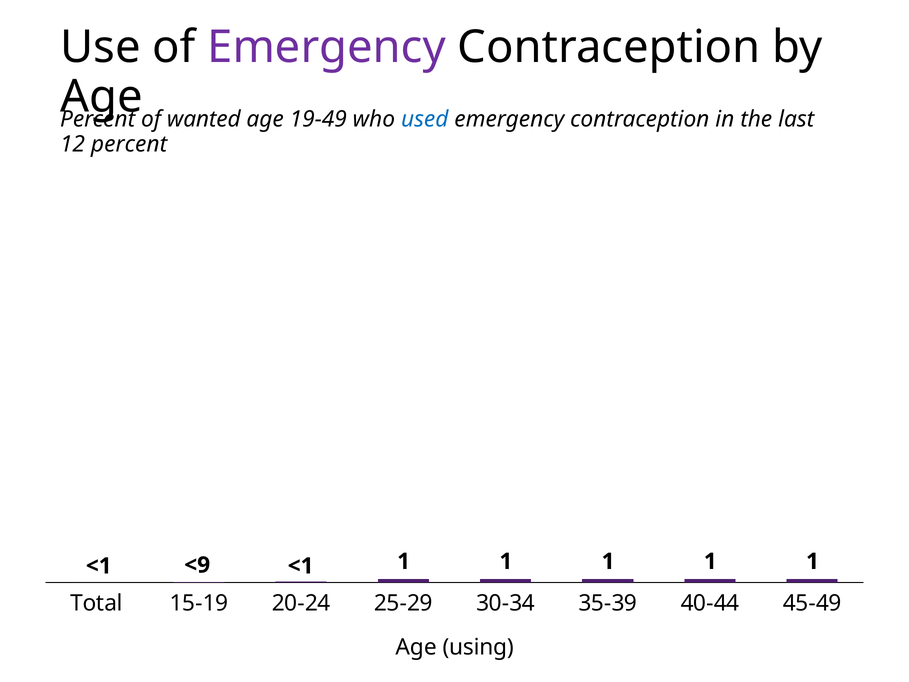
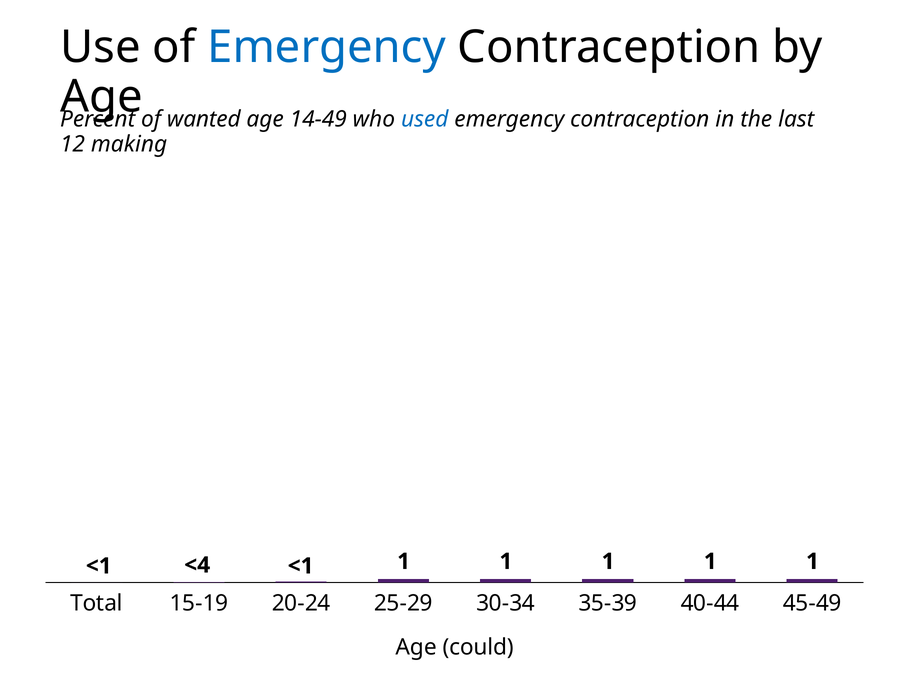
Emergency colour: purple -> blue (326, 47)
19-49: 19-49 -> 14-49 (318, 119)
12 percent: percent -> making (129, 144)
<9: <9 -> <4 (197, 565)
using: using -> could (478, 647)
